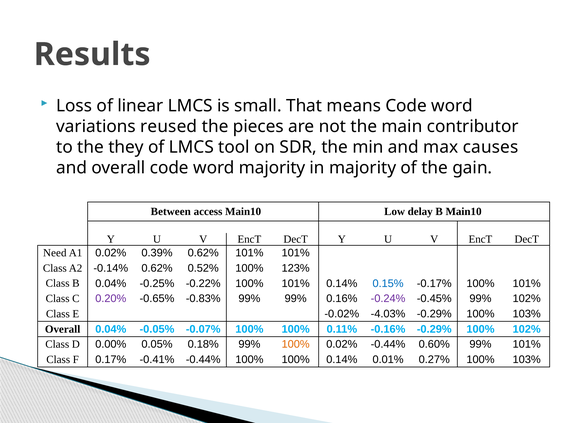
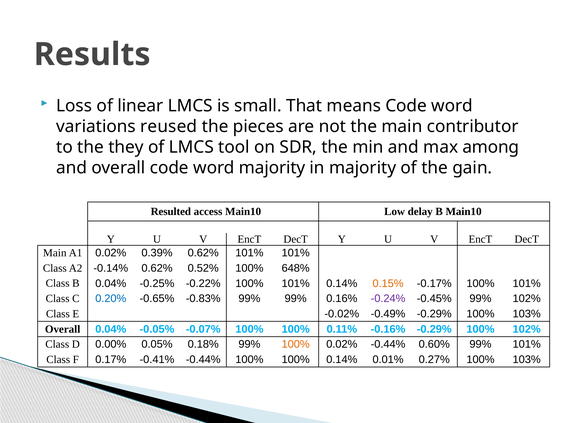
causes: causes -> among (491, 147)
Between: Between -> Resulted (171, 212)
Need: Need -> Main (55, 253)
123%: 123% -> 648% (296, 268)
0.15% colour: blue -> orange (388, 283)
0.20% colour: purple -> blue (111, 299)
-4.03%: -4.03% -> -0.49% (388, 314)
